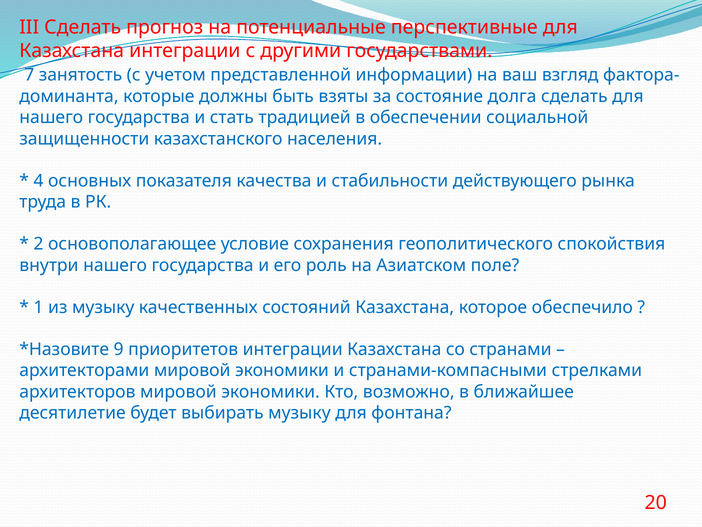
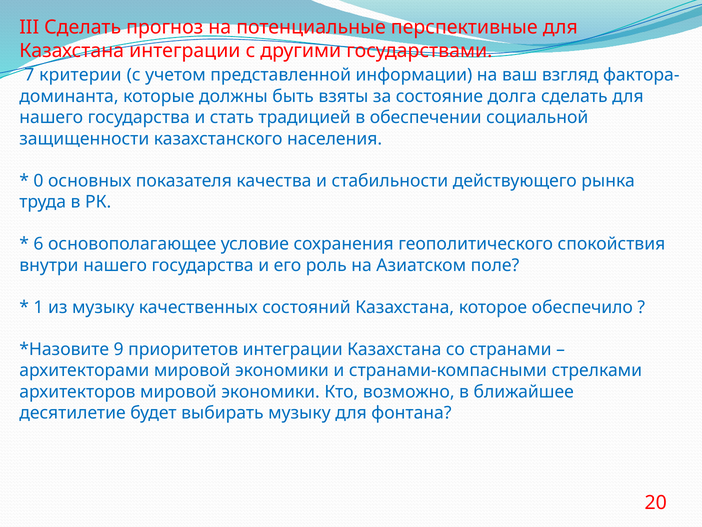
занятость: занятость -> критерии (80, 75)
4: 4 -> 0 (38, 181)
2: 2 -> 6 (38, 244)
